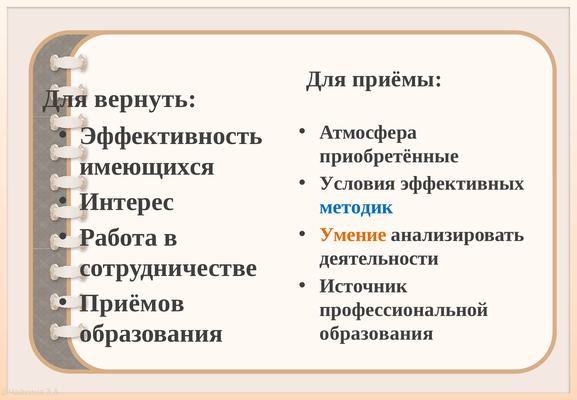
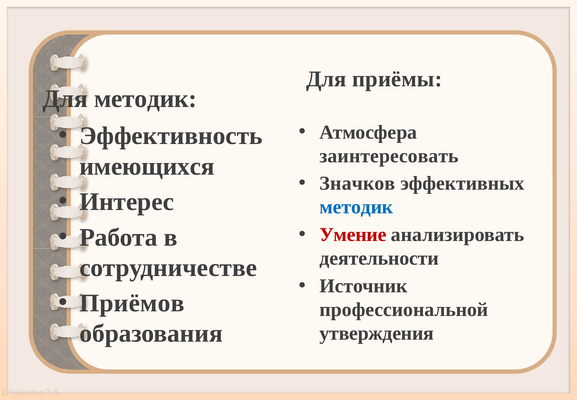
Для вернуть: вернуть -> методик (146, 99)
приобретённые: приобретённые -> заинтересовать (389, 156)
Условия: Условия -> Значков (357, 184)
Умение colour: orange -> red (353, 235)
образования: образования -> утверждения (377, 334)
